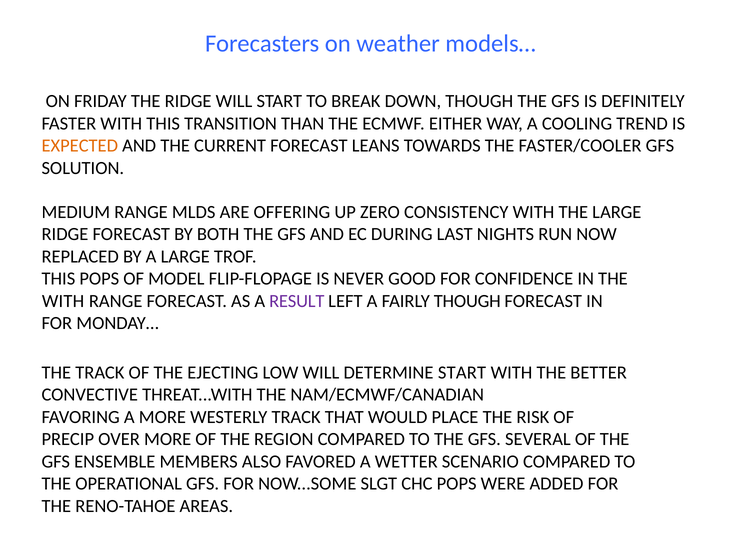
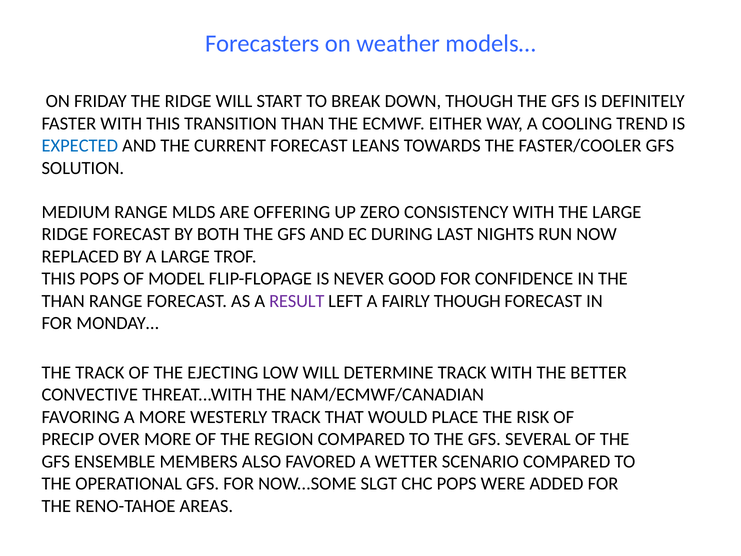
EXPECTED colour: orange -> blue (80, 146)
WITH: WITH -> THAN (63, 301)
DETERMINE START: START -> TRACK (462, 372)
